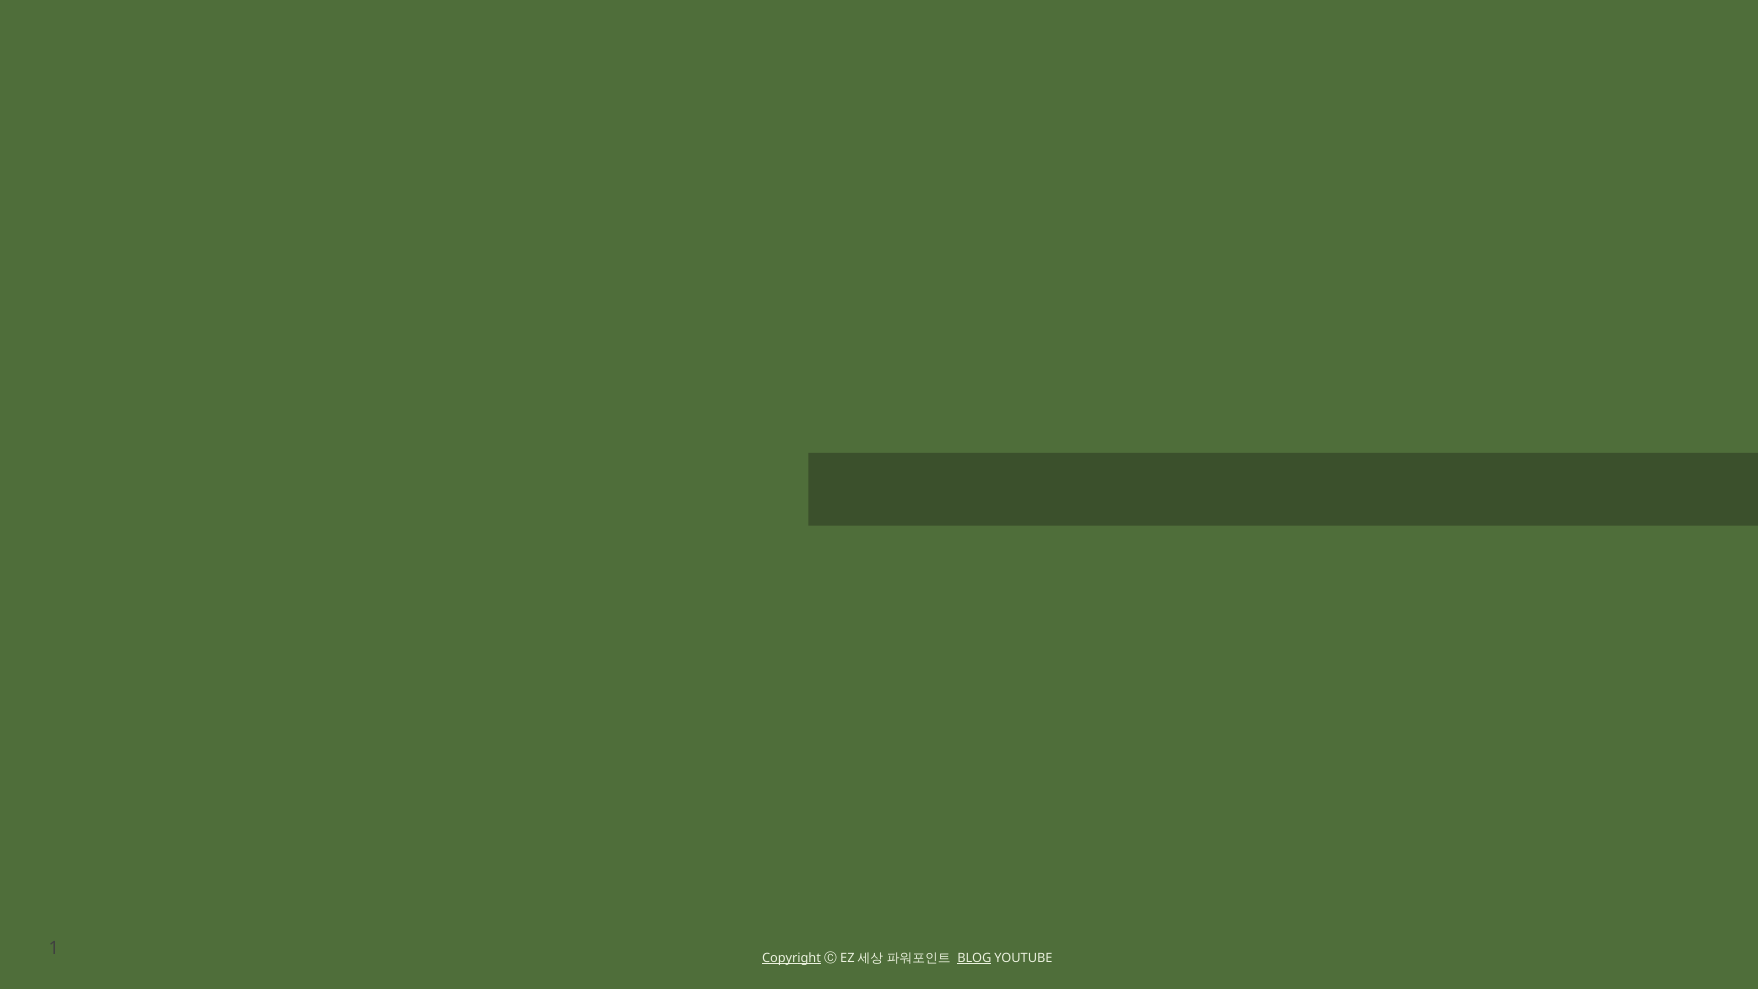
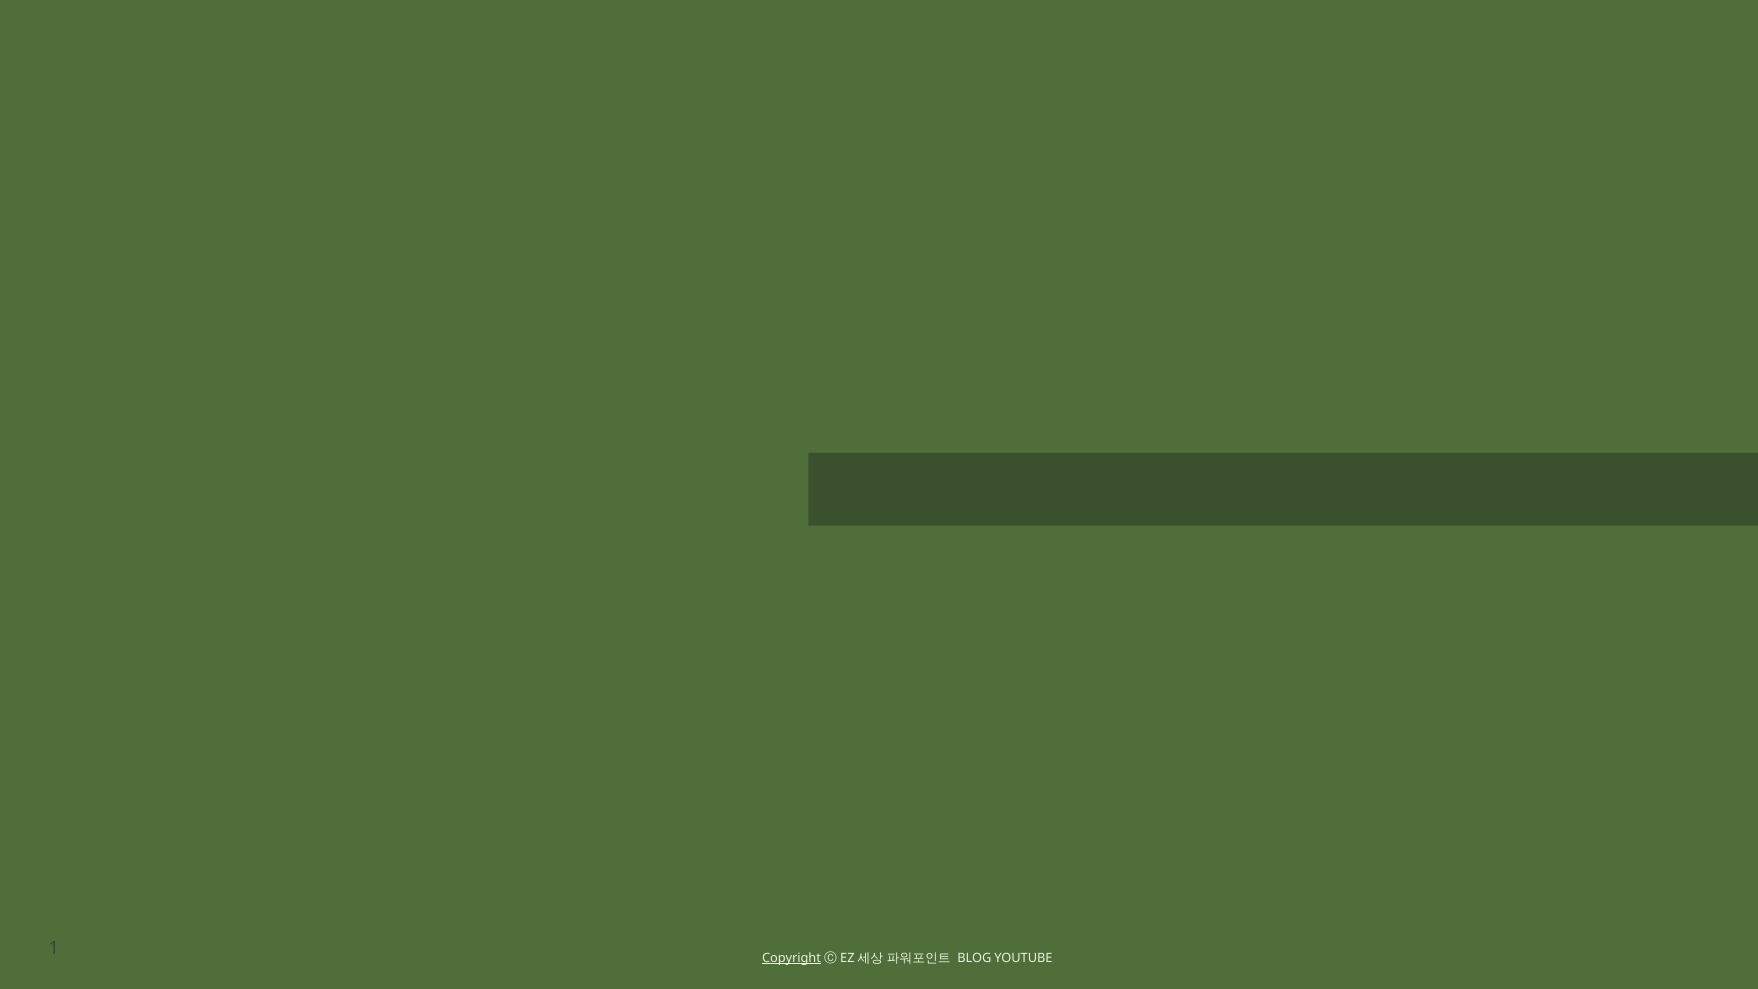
BLOG underline: present -> none (974, 958)
